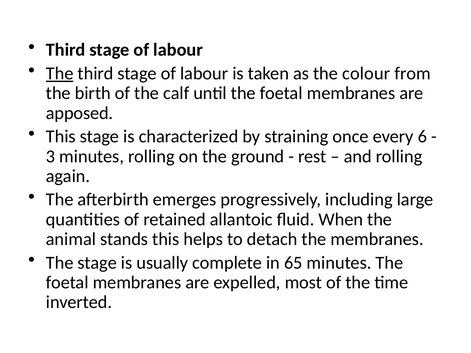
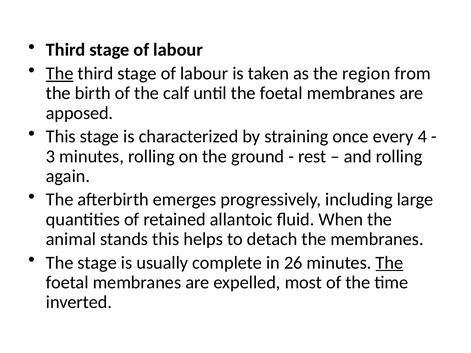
colour: colour -> region (366, 74)
6: 6 -> 4 (422, 137)
65: 65 -> 26 (293, 263)
The underline: none -> present (389, 263)
